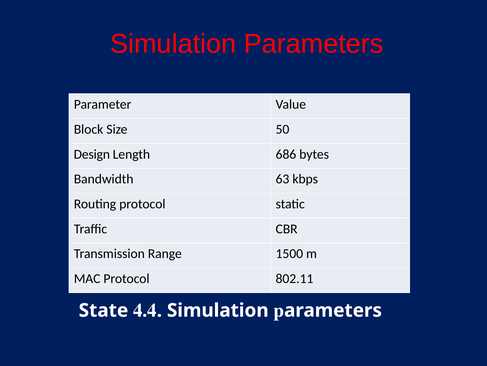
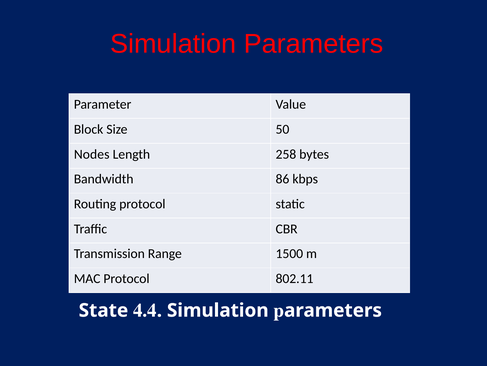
Design: Design -> Nodes (92, 154)
686: 686 -> 258 (286, 154)
63: 63 -> 86 (282, 179)
